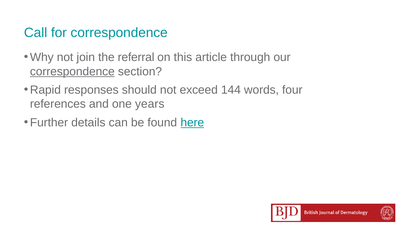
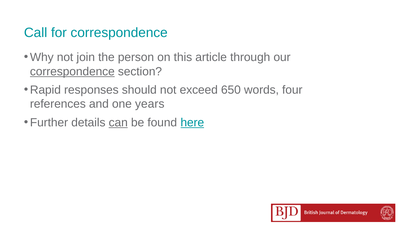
referral: referral -> person (136, 57)
144: 144 -> 650 (231, 90)
can underline: none -> present (118, 123)
